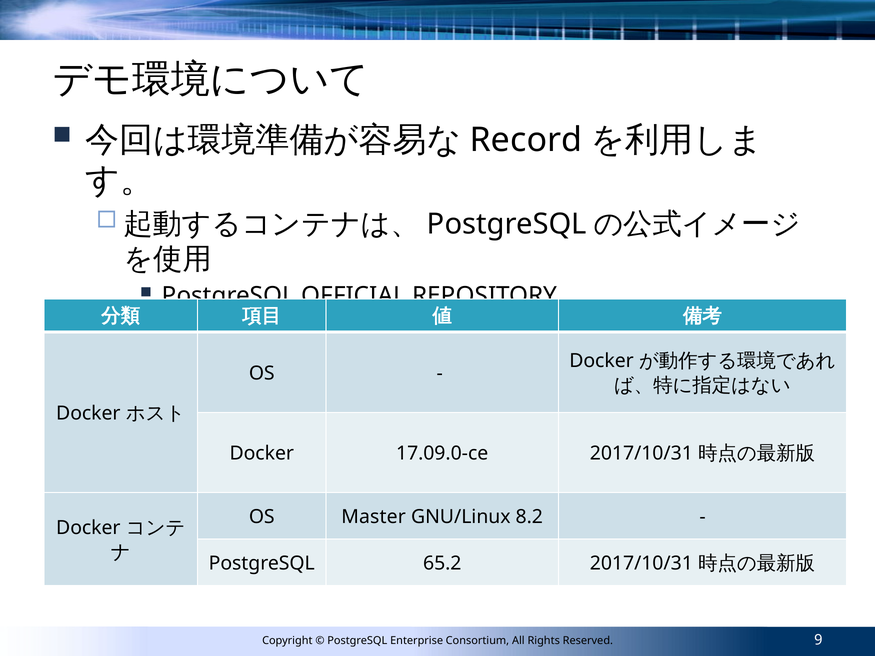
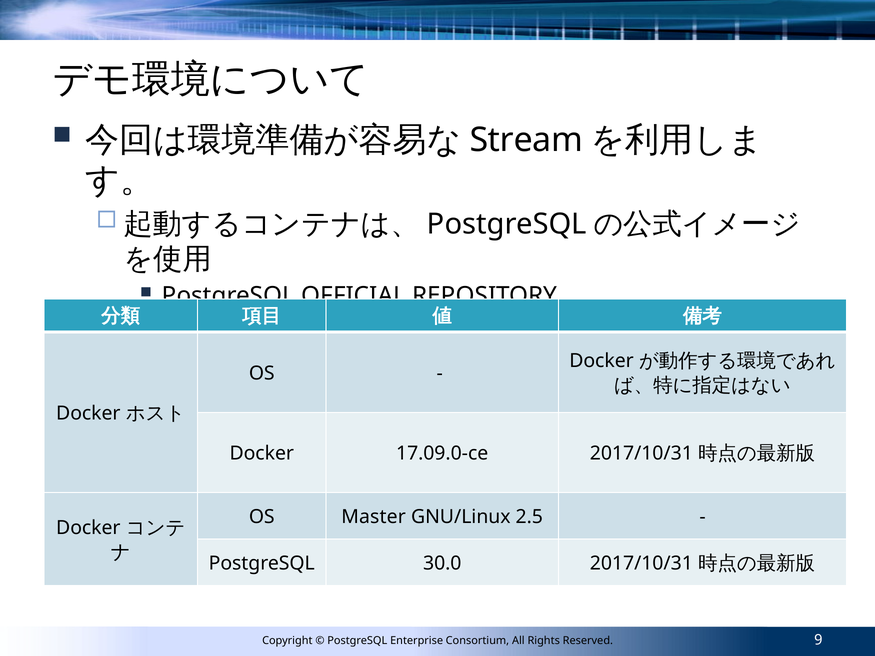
Record: Record -> Stream (526, 140)
8.2: 8.2 -> 2.5 (529, 517)
65.2: 65.2 -> 30.0 (442, 564)
